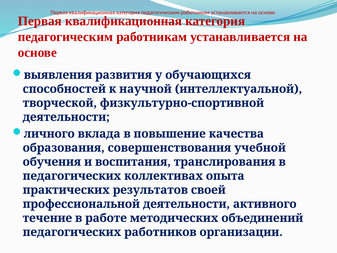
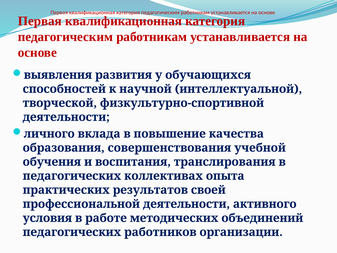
течение: течение -> условия (47, 218)
